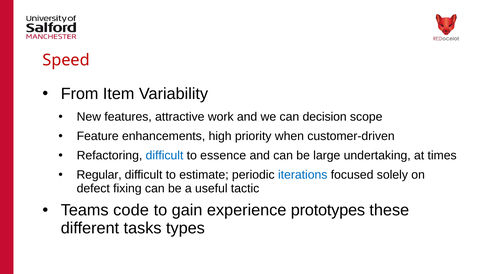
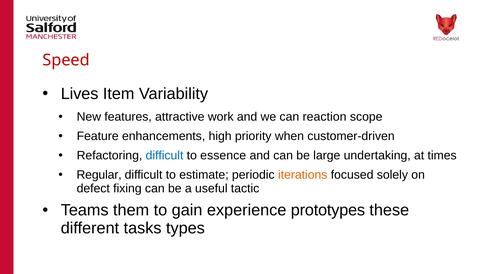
From: From -> Lives (80, 94)
decision: decision -> reaction (325, 117)
iterations colour: blue -> orange (303, 175)
code: code -> them (131, 210)
